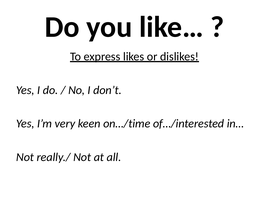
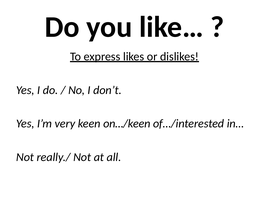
on…/time: on…/time -> on…/keen (127, 123)
